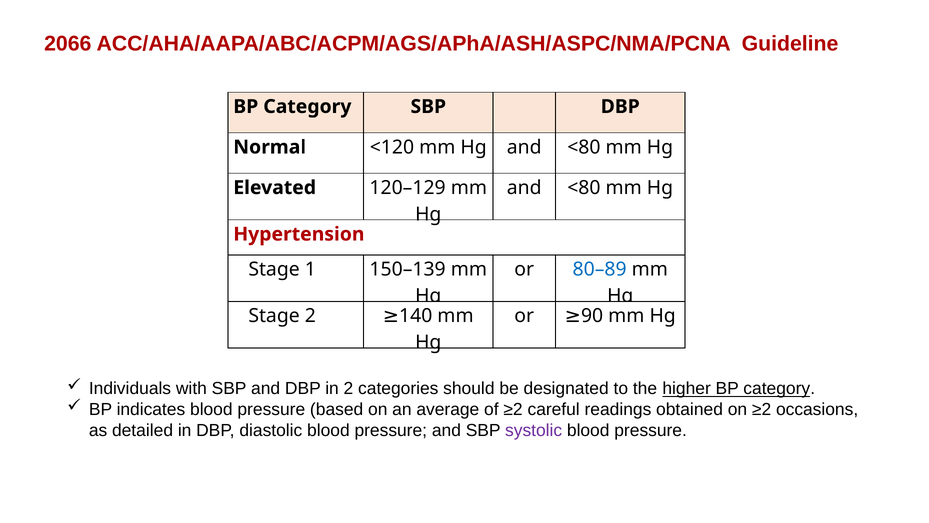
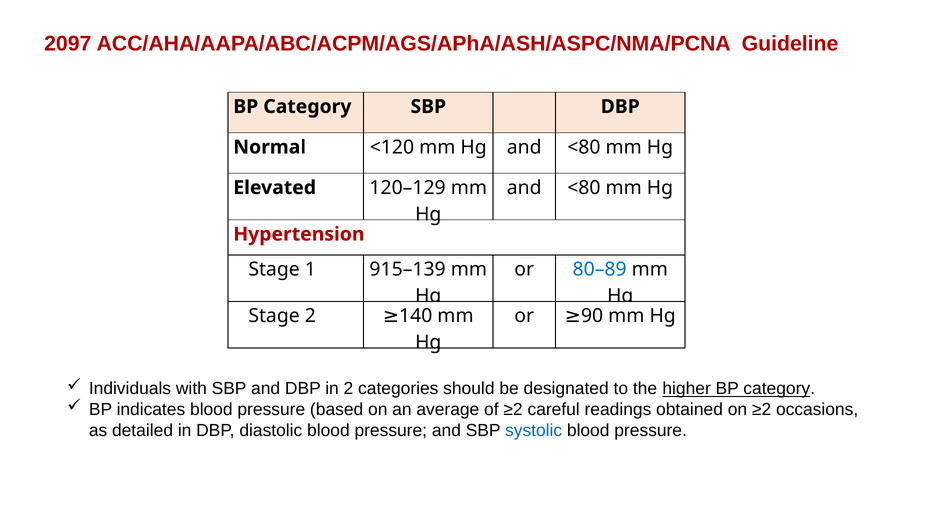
2066: 2066 -> 2097 (68, 44)
150–139: 150–139 -> 915–139 (408, 269)
systolic colour: purple -> blue (534, 430)
